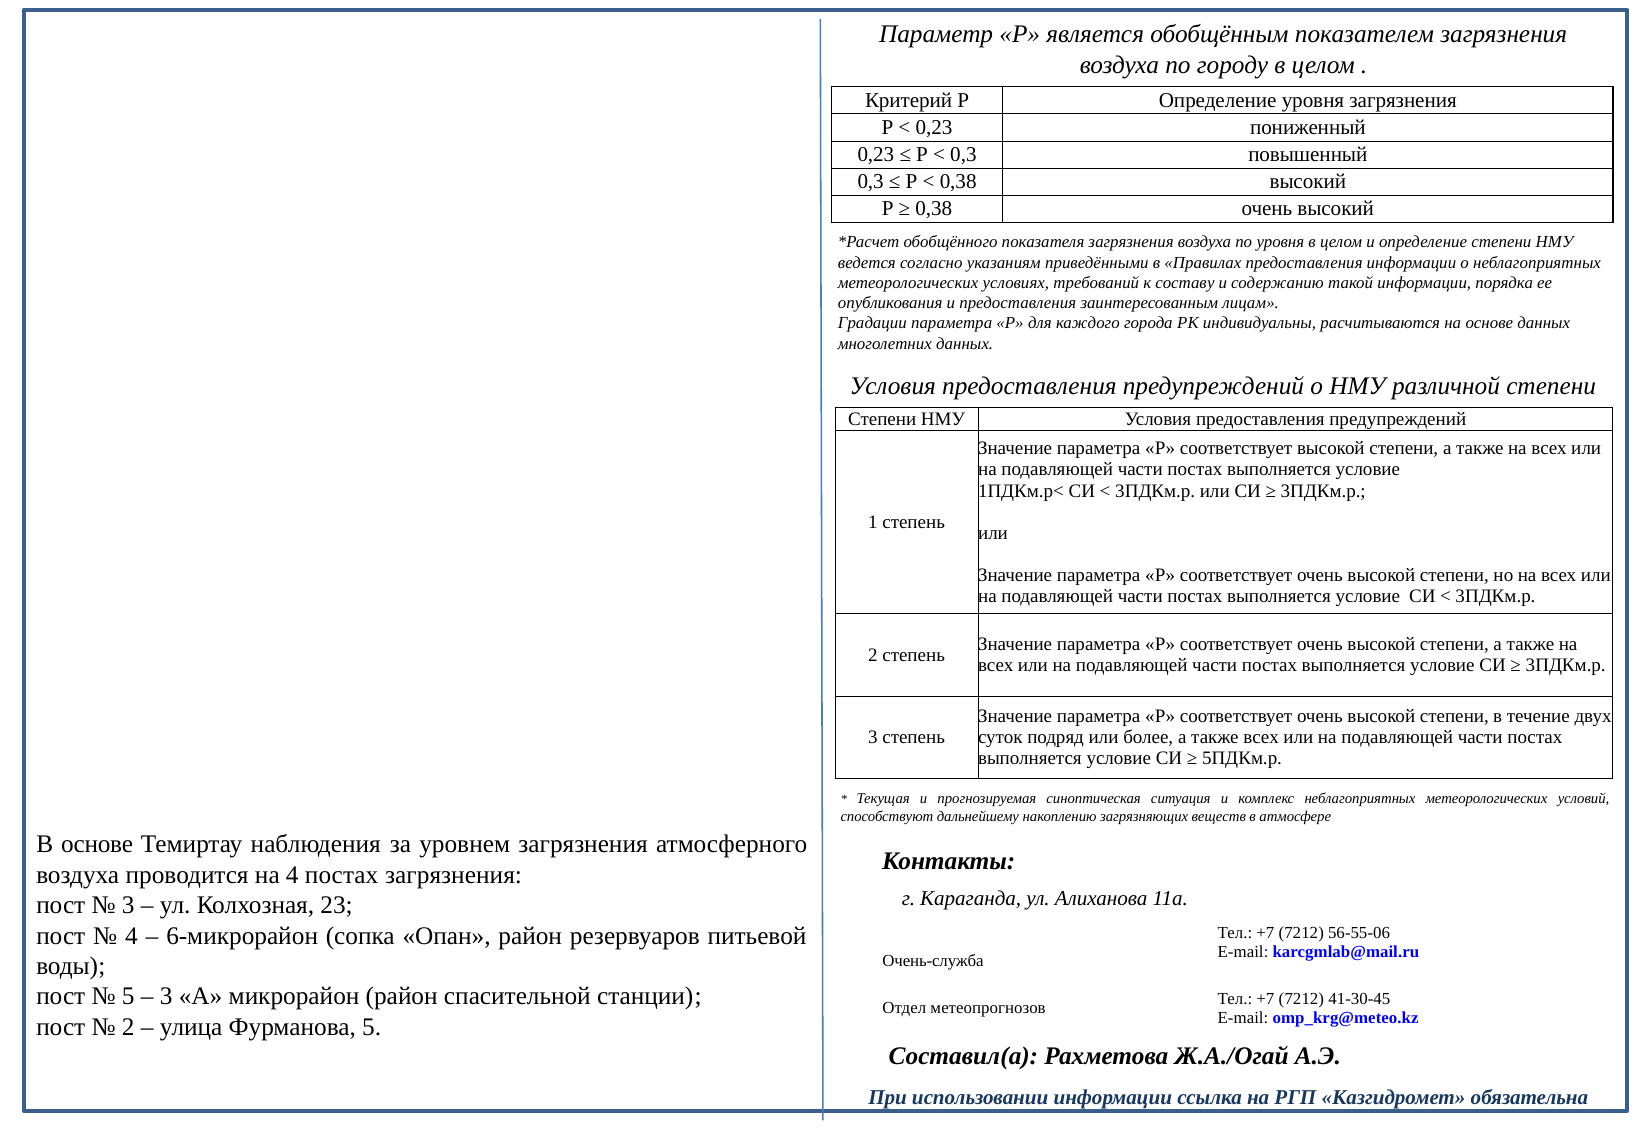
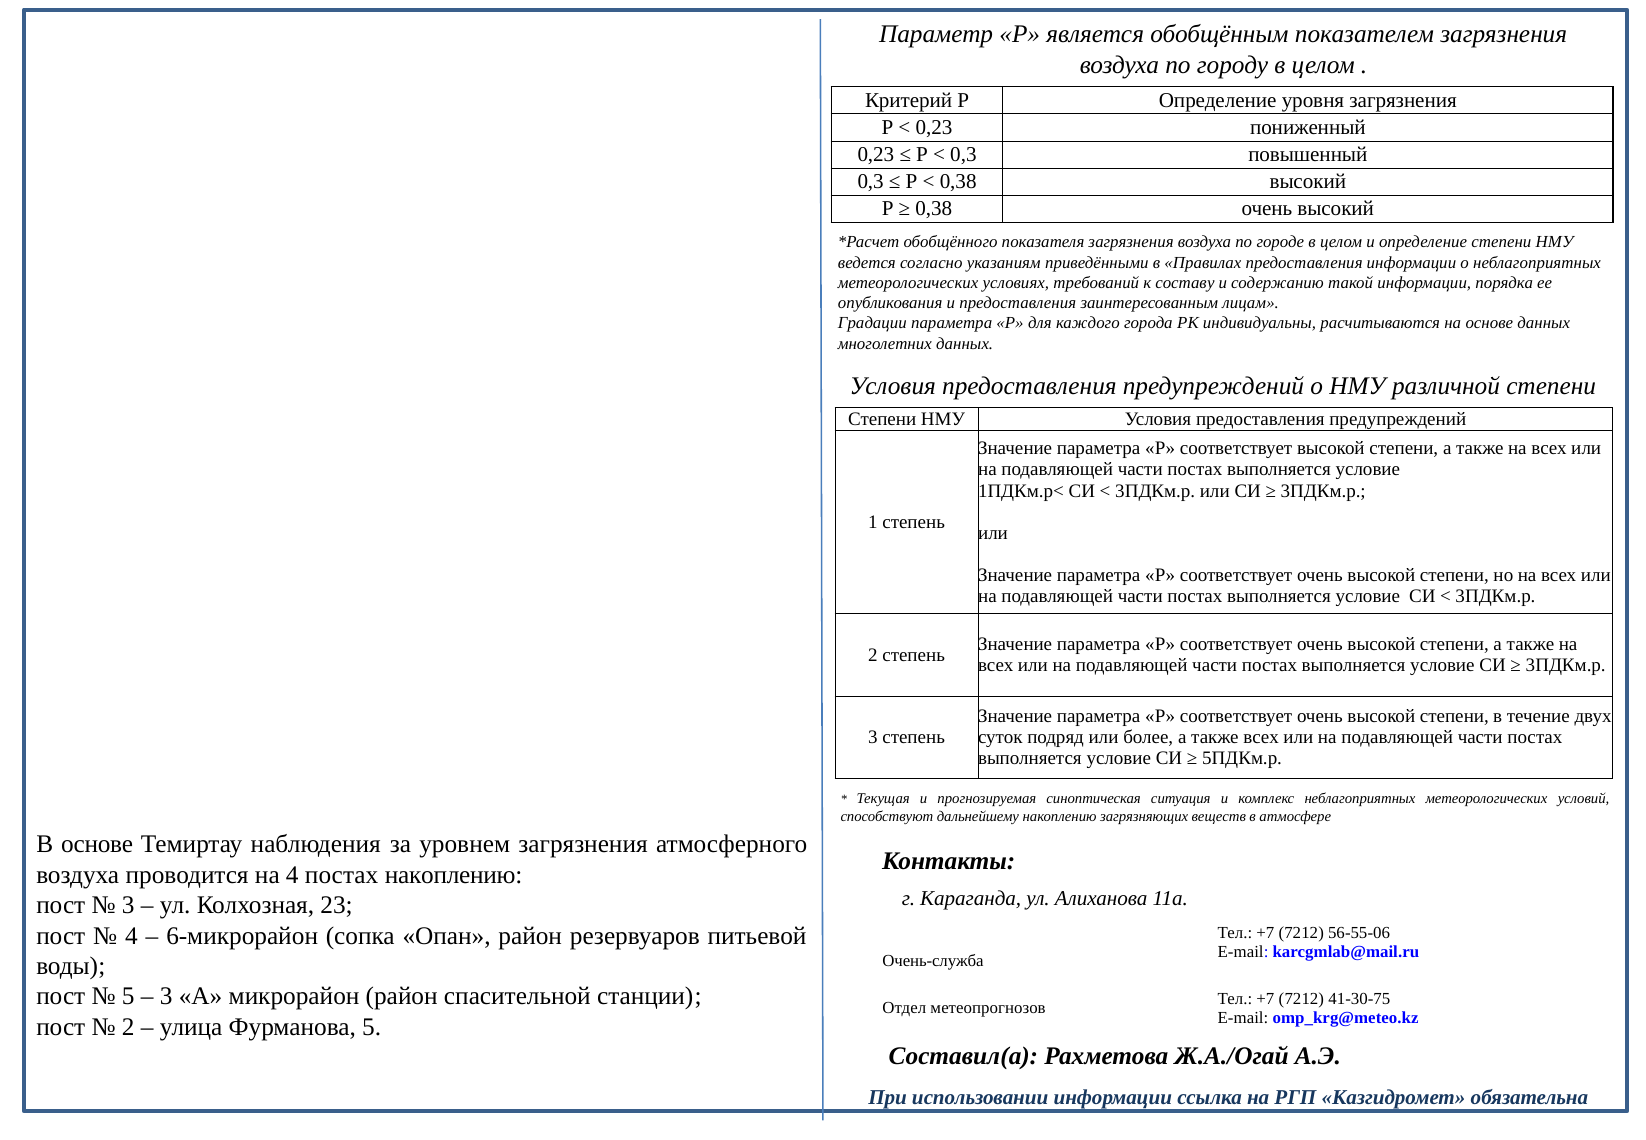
по уровня: уровня -> городе (1280, 242)
постах загрязнения: загрязнения -> накоплению (454, 875)
41-30-45: 41-30-45 -> 41-30-75 (1359, 998)
